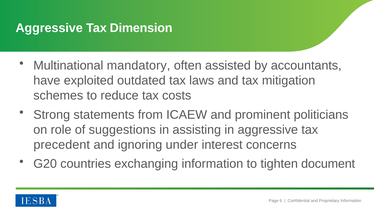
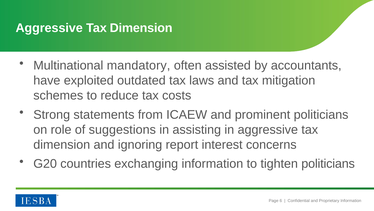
precedent: precedent -> dimension (62, 144)
under: under -> report (182, 144)
tighten document: document -> politicians (328, 163)
